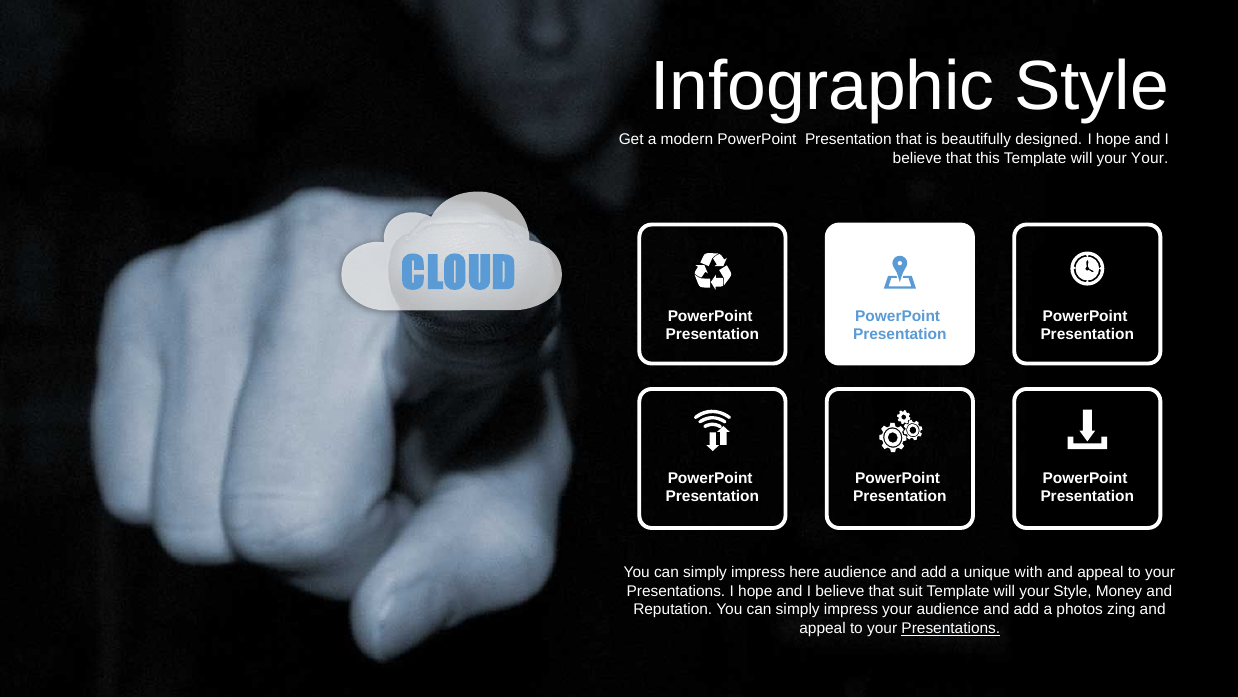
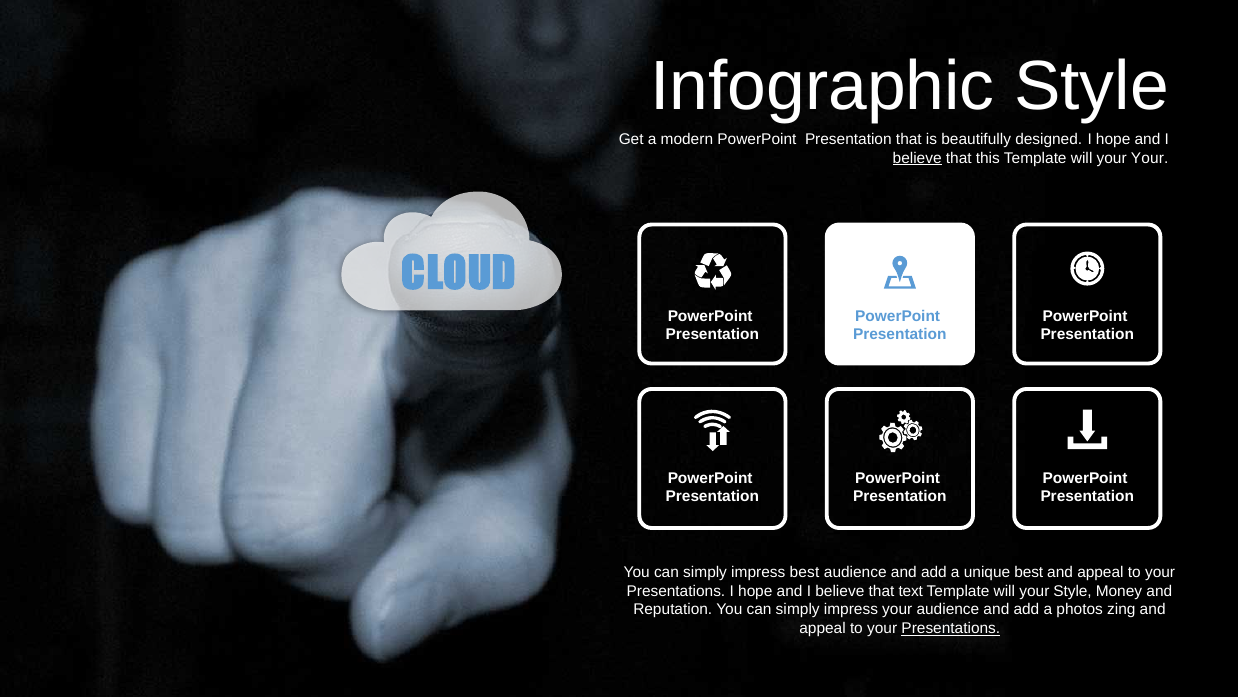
believe underline: none -> present (917, 158)
impress here: here -> best (805, 572)
unique with: with -> best (1029, 572)
suit: suit -> text (911, 591)
